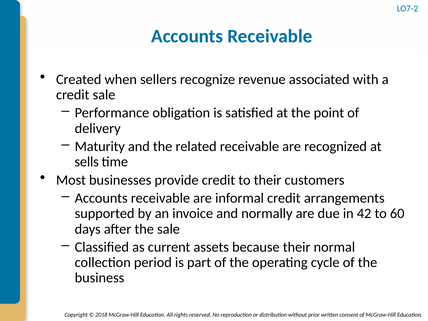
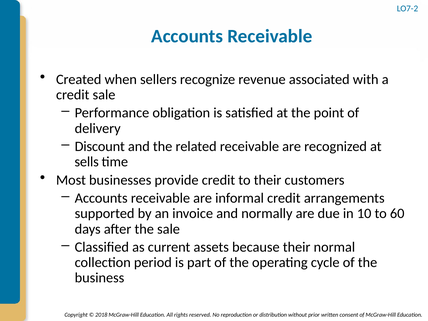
Maturity: Maturity -> Discount (100, 146)
42: 42 -> 10 (364, 214)
